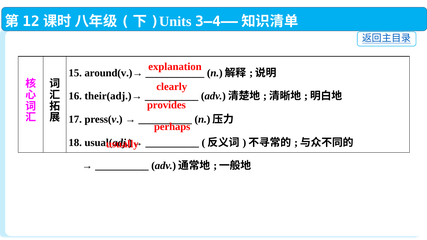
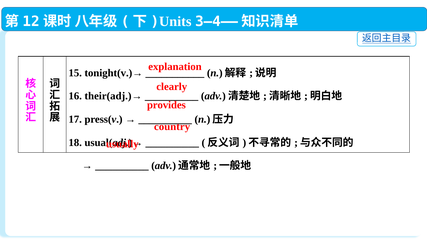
around(v.)→: around(v.)→ -> tonight(v.)→ (114, 73)
perhaps: perhaps -> country (172, 127)
